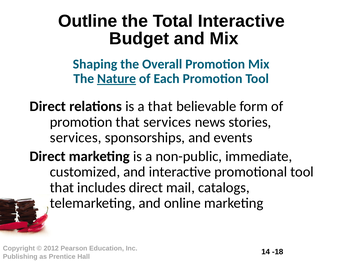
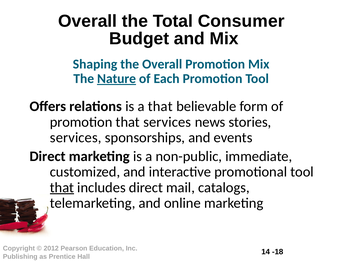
Outline: Outline -> Overall (88, 21)
Total Interactive: Interactive -> Consumer (241, 21)
Direct: Direct -> Offers (48, 106)
that underline: none -> present (62, 188)
